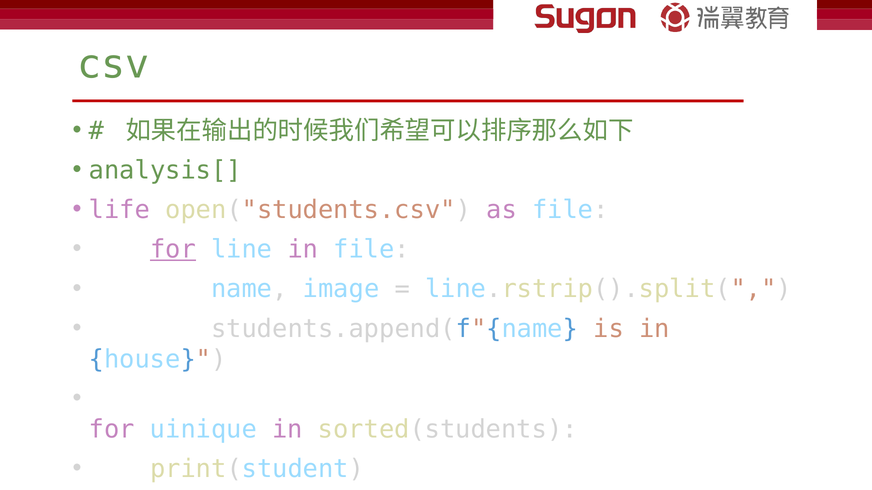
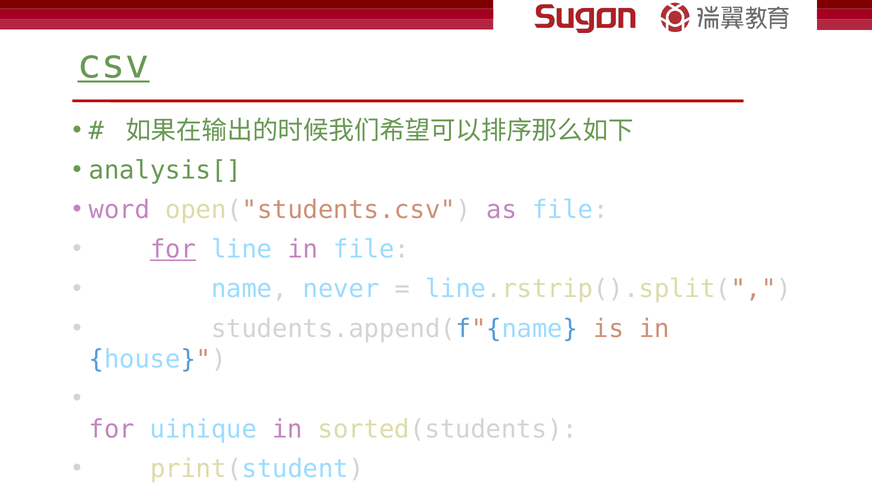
csv underline: none -> present (113, 64)
life: life -> word (119, 210)
image: image -> never (341, 289)
